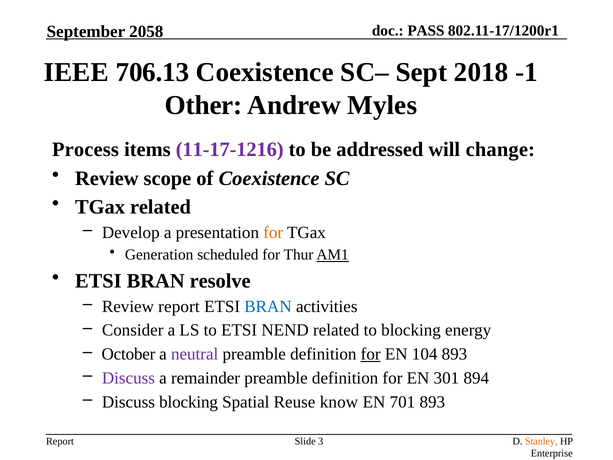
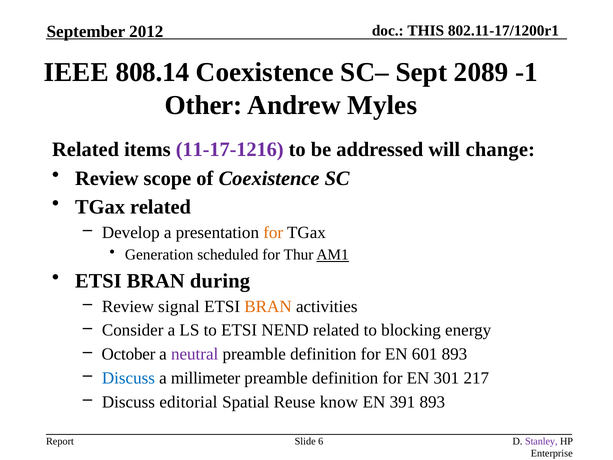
PASS: PASS -> THIS (426, 31)
2058: 2058 -> 2012 (146, 32)
706.13: 706.13 -> 808.14 (152, 72)
2018: 2018 -> 2089 (481, 72)
Process: Process -> Related (86, 150)
resolve: resolve -> during (220, 281)
Review report: report -> signal (179, 306)
BRAN colour: blue -> orange (268, 306)
for underline: present -> none (371, 354)
104: 104 -> 601 (425, 354)
Discuss colour: purple -> blue (128, 378)
remainder: remainder -> millimeter (206, 378)
894: 894 -> 217 (476, 378)
Discuss blocking: blocking -> editorial (188, 402)
701: 701 -> 391 (402, 402)
3: 3 -> 6 (321, 441)
Stanley colour: orange -> purple (541, 441)
